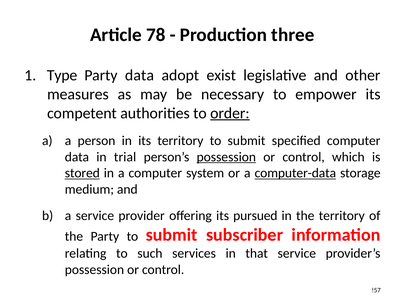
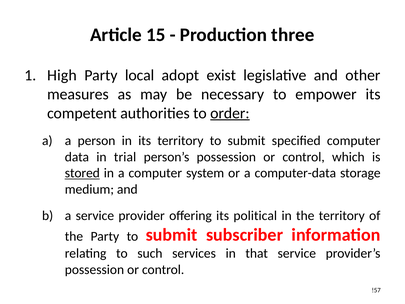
78: 78 -> 15 (156, 35)
Type: Type -> High (62, 75)
Party data: data -> local (140, 75)
possession underline: present -> none (226, 157)
computer-data underline: present -> none (295, 173)
pursued: pursued -> political (255, 216)
